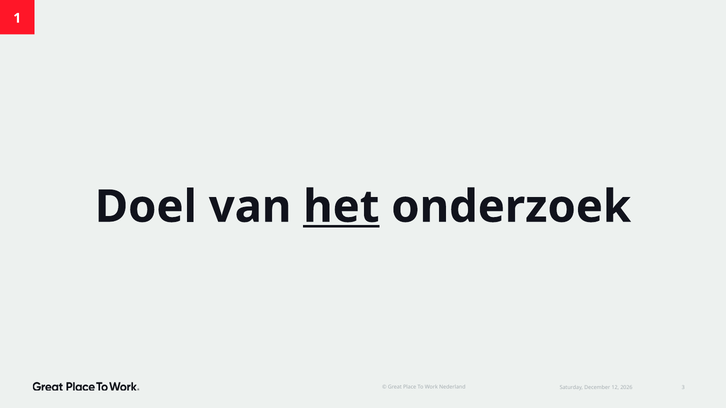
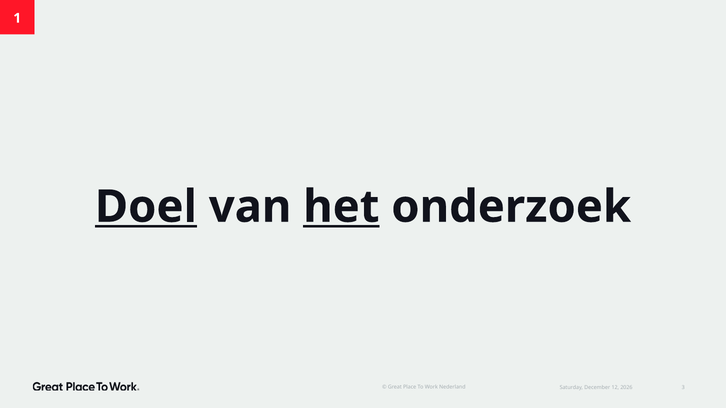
Doel underline: none -> present (146, 207)
